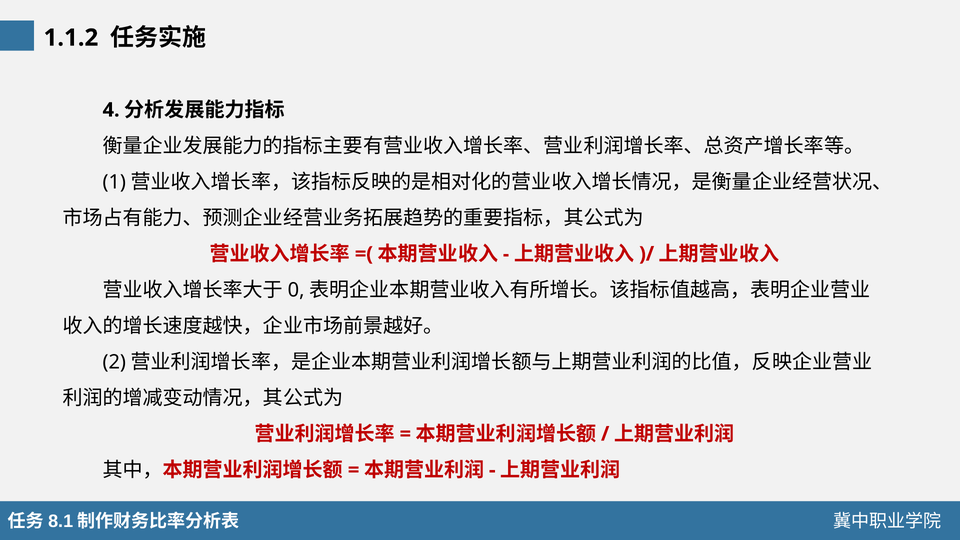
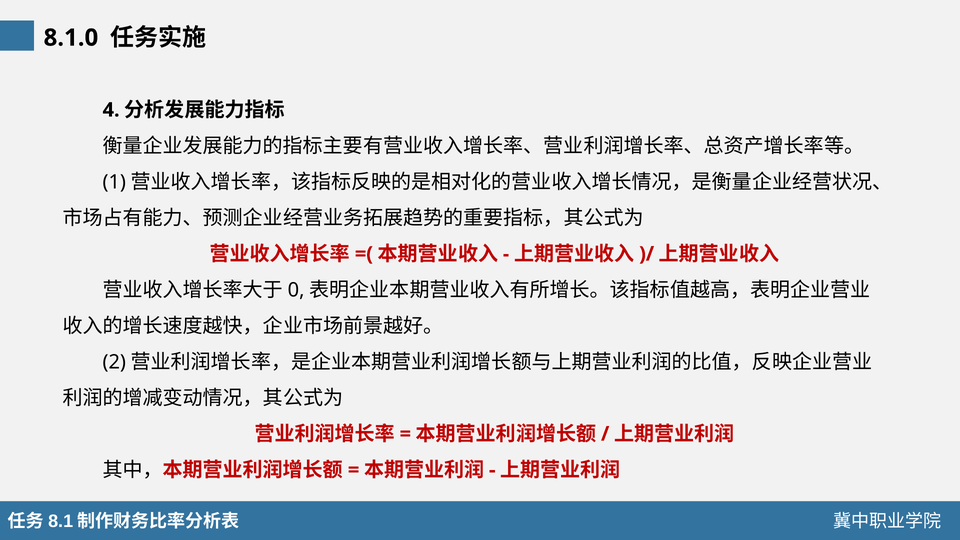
1.1.2: 1.1.2 -> 8.1.0 (71, 38)
